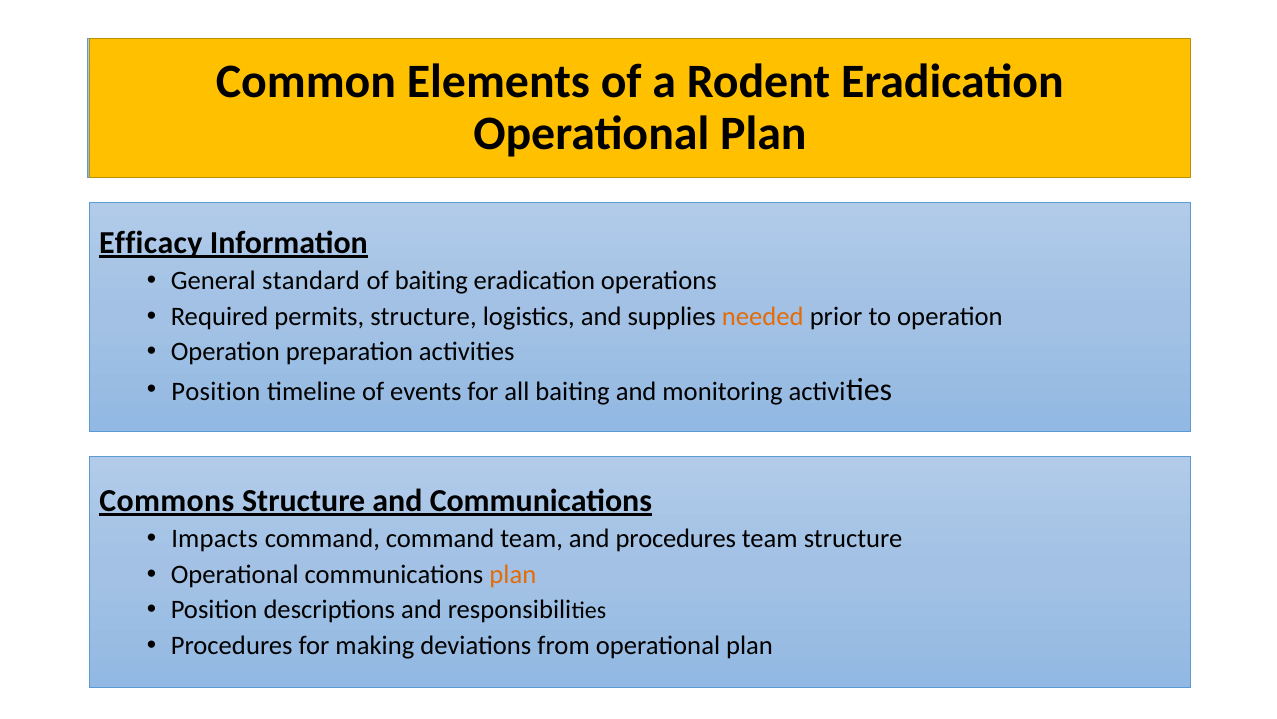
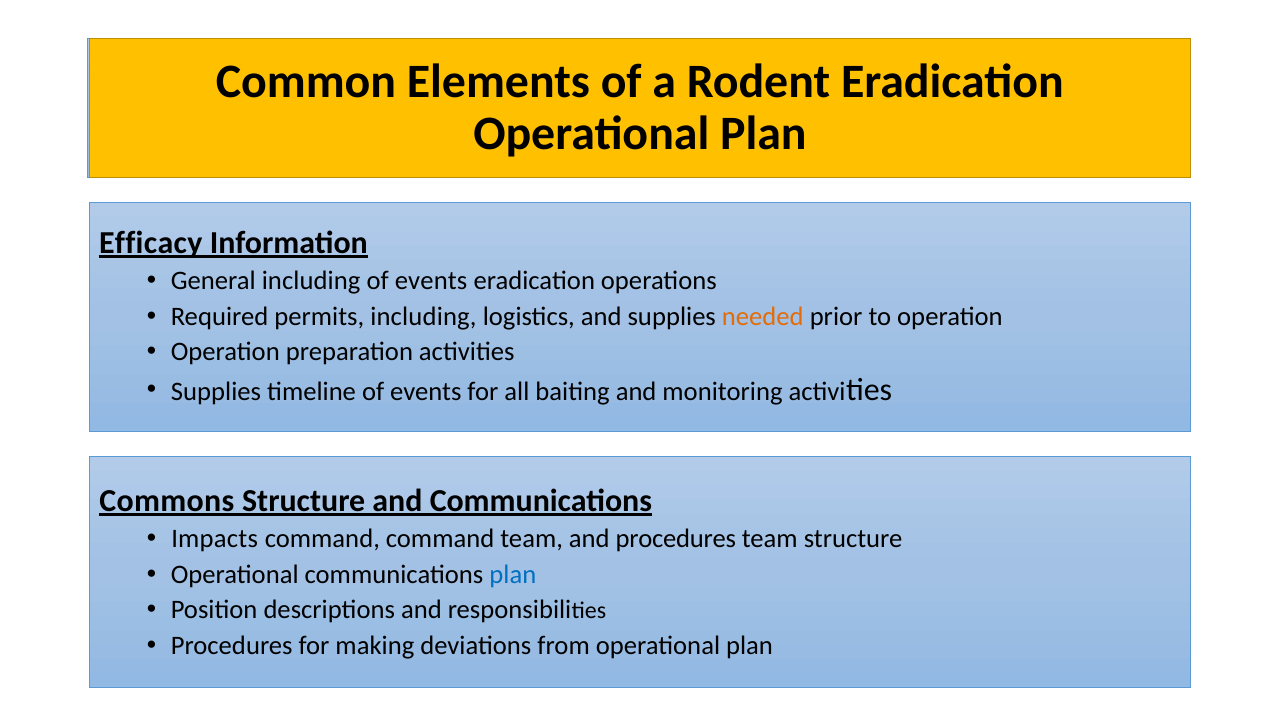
General standard: standard -> including (311, 281)
baiting: baiting -> events (431, 281)
permits structure: structure -> including (423, 316)
Position: Position -> Supplies (216, 392)
plan colour: orange -> blue (513, 574)
